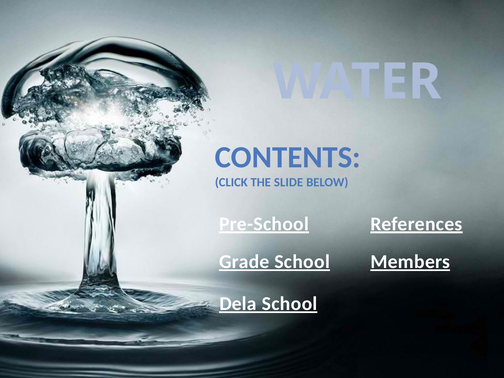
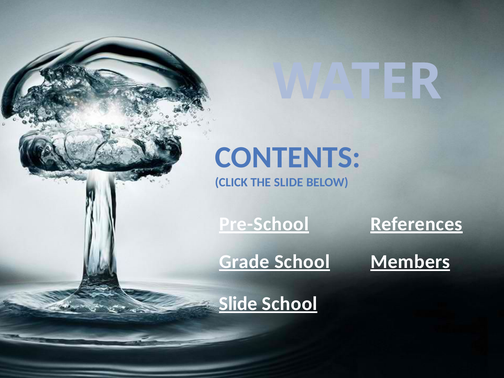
Dela: Dela -> Slide (238, 304)
